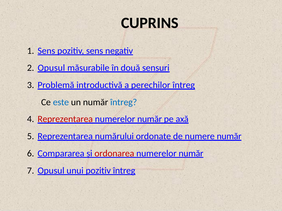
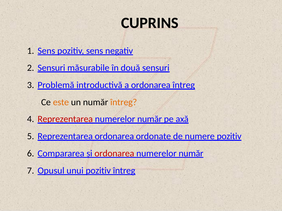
Opusul: Opusul -> Sensuri (51, 68)
a perechilor: perechilor -> ordonarea (151, 85)
este colour: blue -> orange (61, 102)
întreg colour: blue -> orange (124, 102)
Reprezentarea numărului: numărului -> ordonarea (114, 137)
numere număr: număr -> pozitiv (229, 137)
